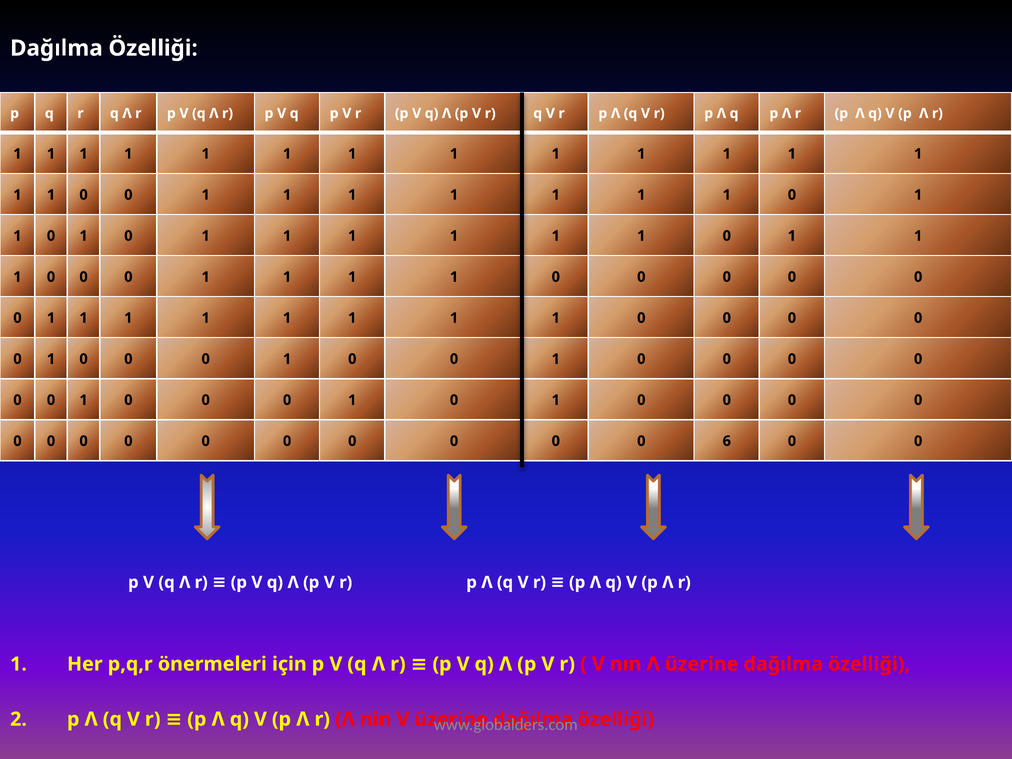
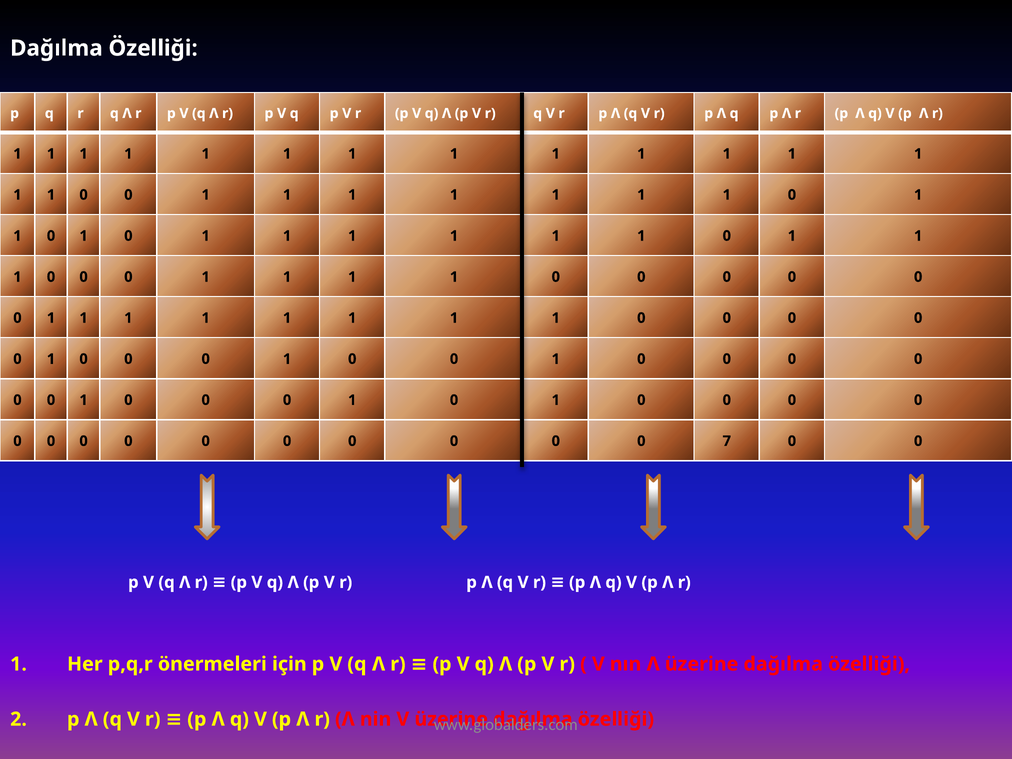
6: 6 -> 7 (727, 441)
